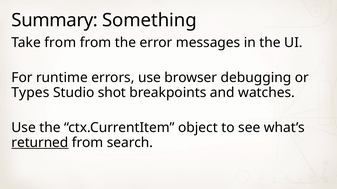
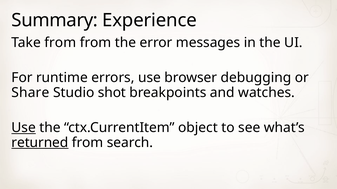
Something: Something -> Experience (149, 20)
Types: Types -> Share (30, 93)
Use underline: none -> present (24, 128)
